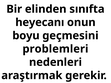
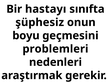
elinden: elinden -> hastayı (46, 9)
heyecanı: heyecanı -> şüphesiz (40, 22)
